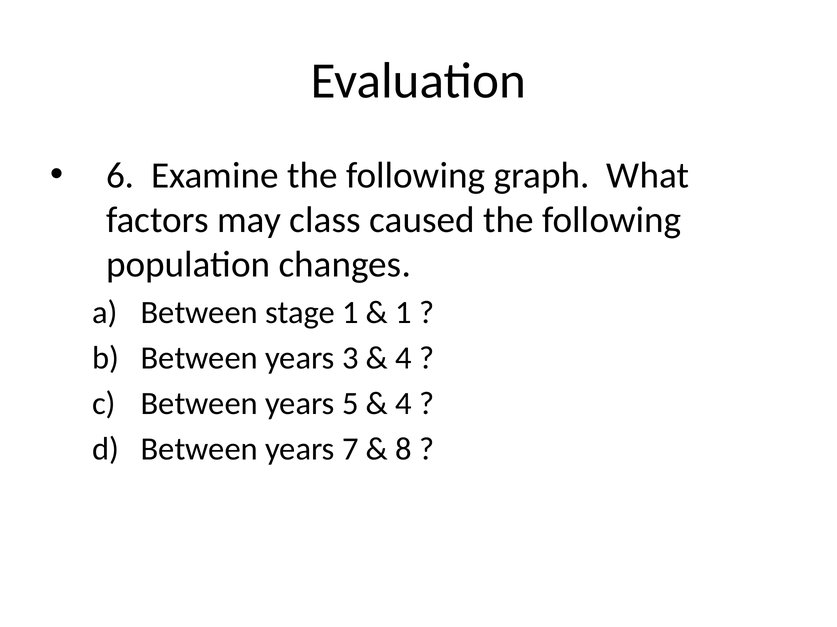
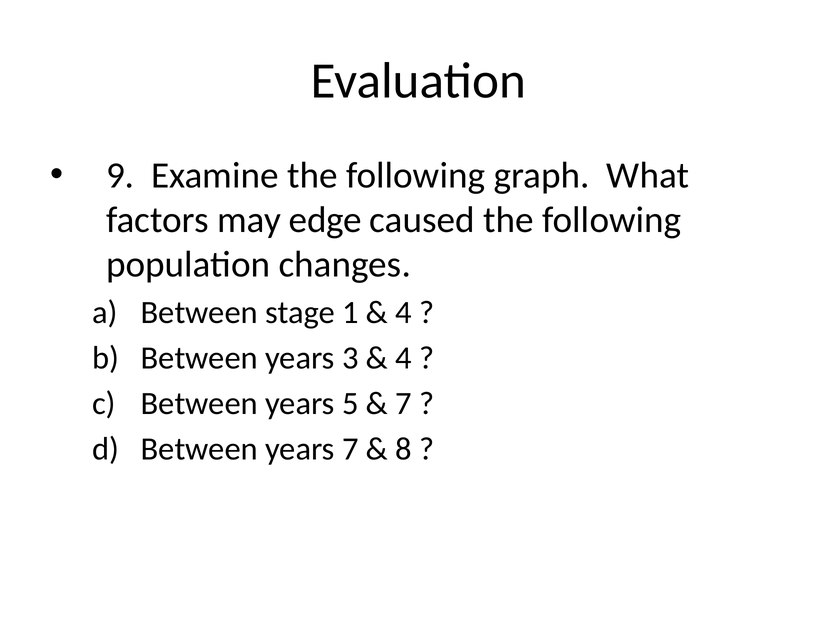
6: 6 -> 9 (120, 176)
class: class -> edge (325, 220)
1: 1 -> 4 (404, 313)
4: 4 -> 7 (404, 404)
